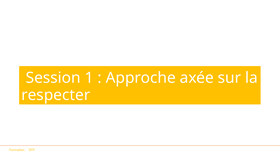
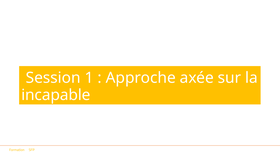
respecter: respecter -> incapable (56, 95)
